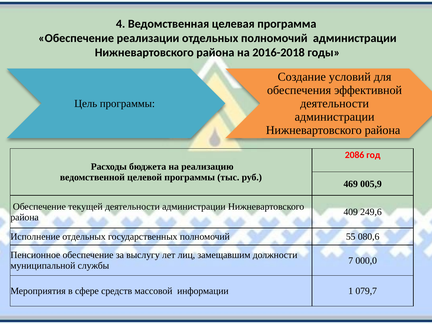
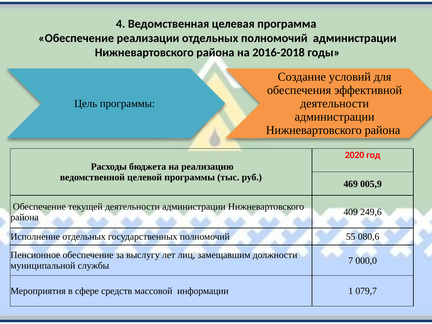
2086: 2086 -> 2020 (355, 155)
